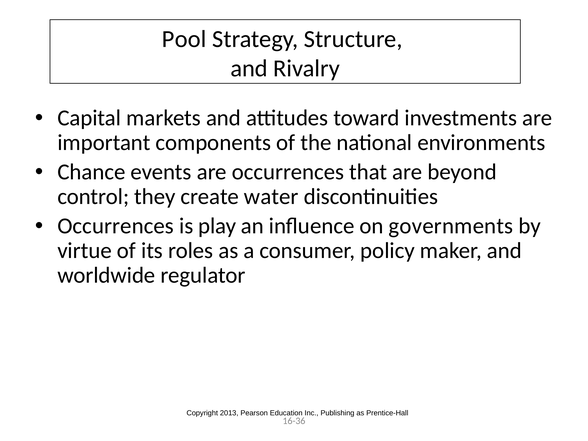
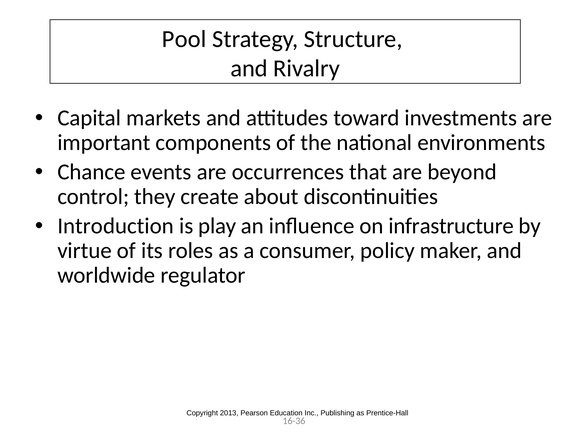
water: water -> about (271, 197)
Occurrences: Occurrences -> Introduction (116, 226)
governments: governments -> infrastructure (451, 226)
